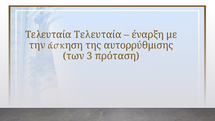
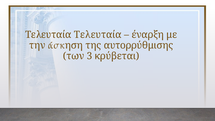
πρόταση: πρόταση -> κρύβεται (117, 56)
